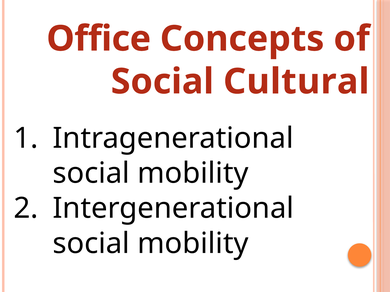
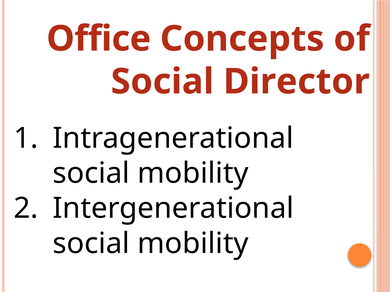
Cultural: Cultural -> Director (296, 82)
